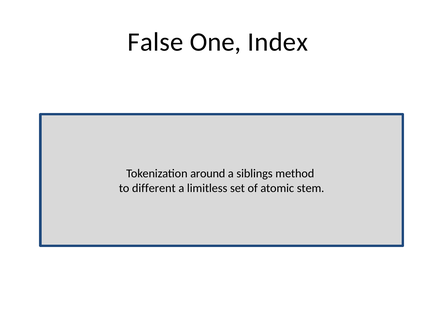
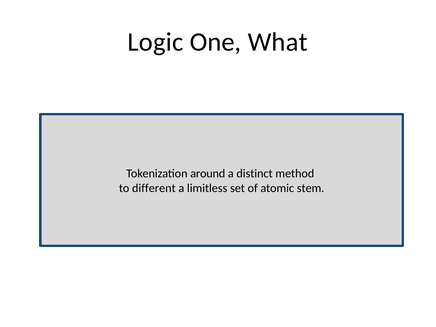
False: False -> Logic (155, 42)
Index: Index -> What (278, 42)
siblings: siblings -> distinct (255, 174)
